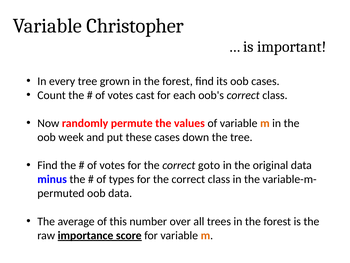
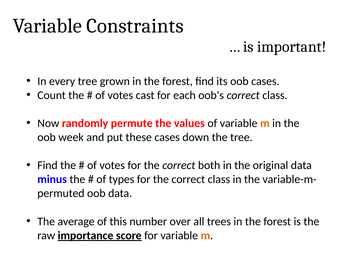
Christopher: Christopher -> Constraints (135, 26)
goto: goto -> both (209, 165)
